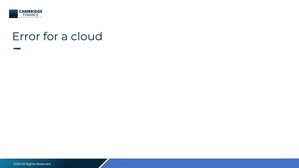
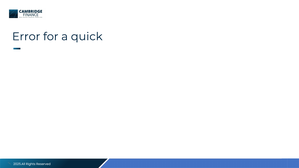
cloud: cloud -> quick (87, 37)
